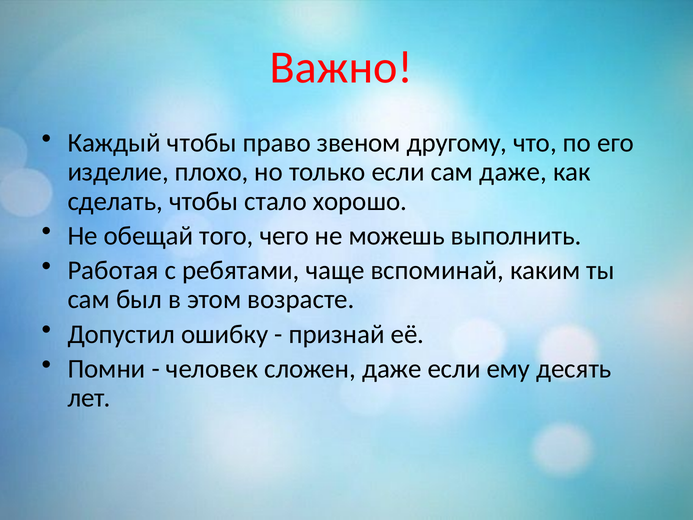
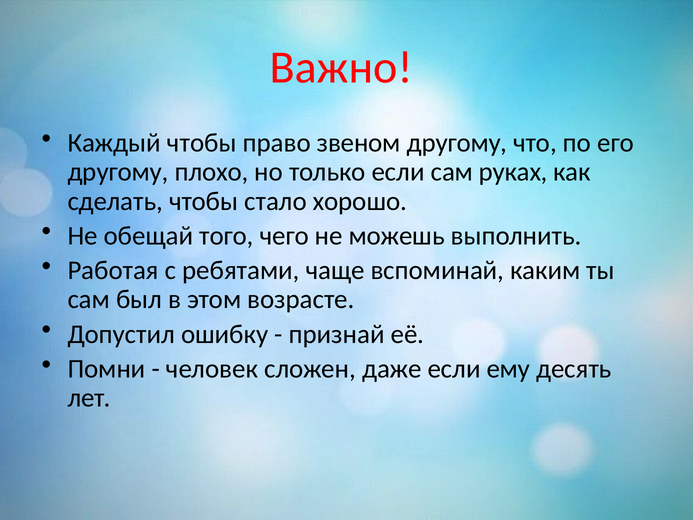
изделие: изделие -> другому (118, 172)
сам даже: даже -> руках (513, 172)
